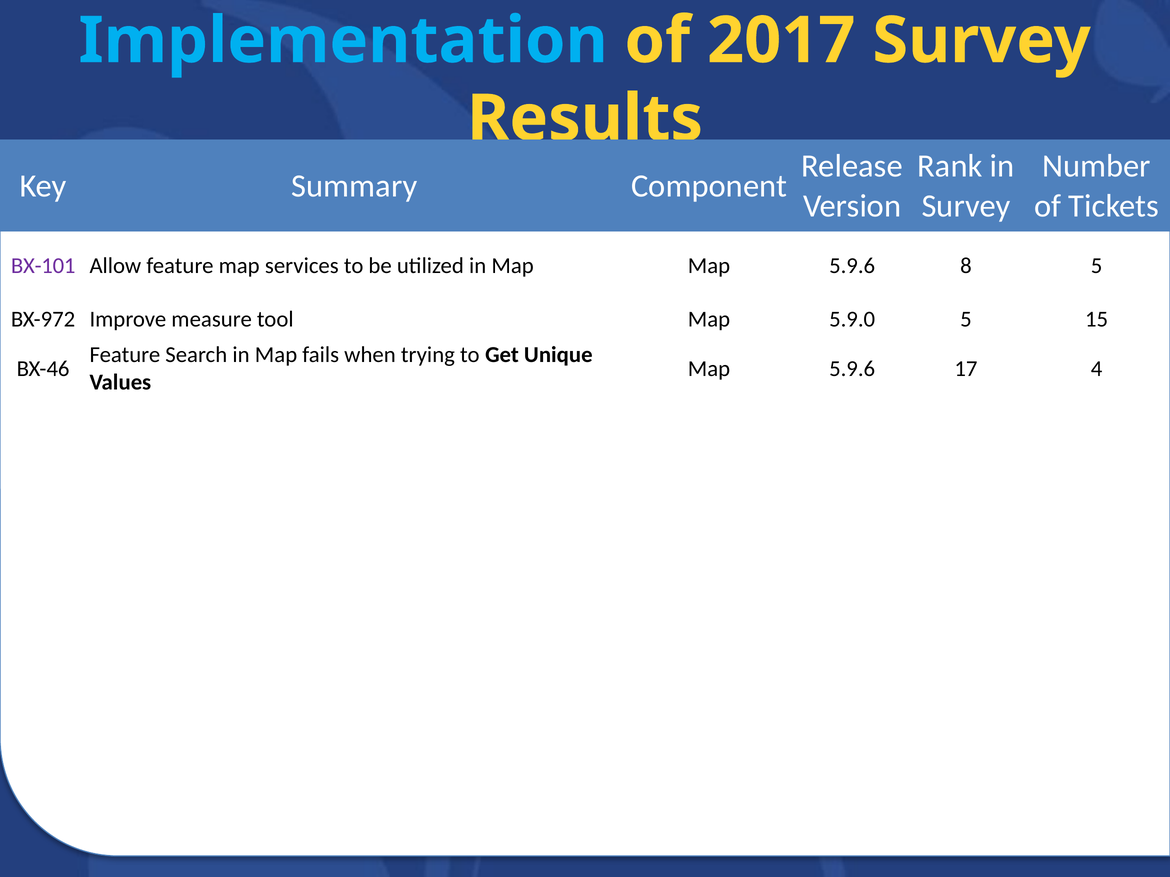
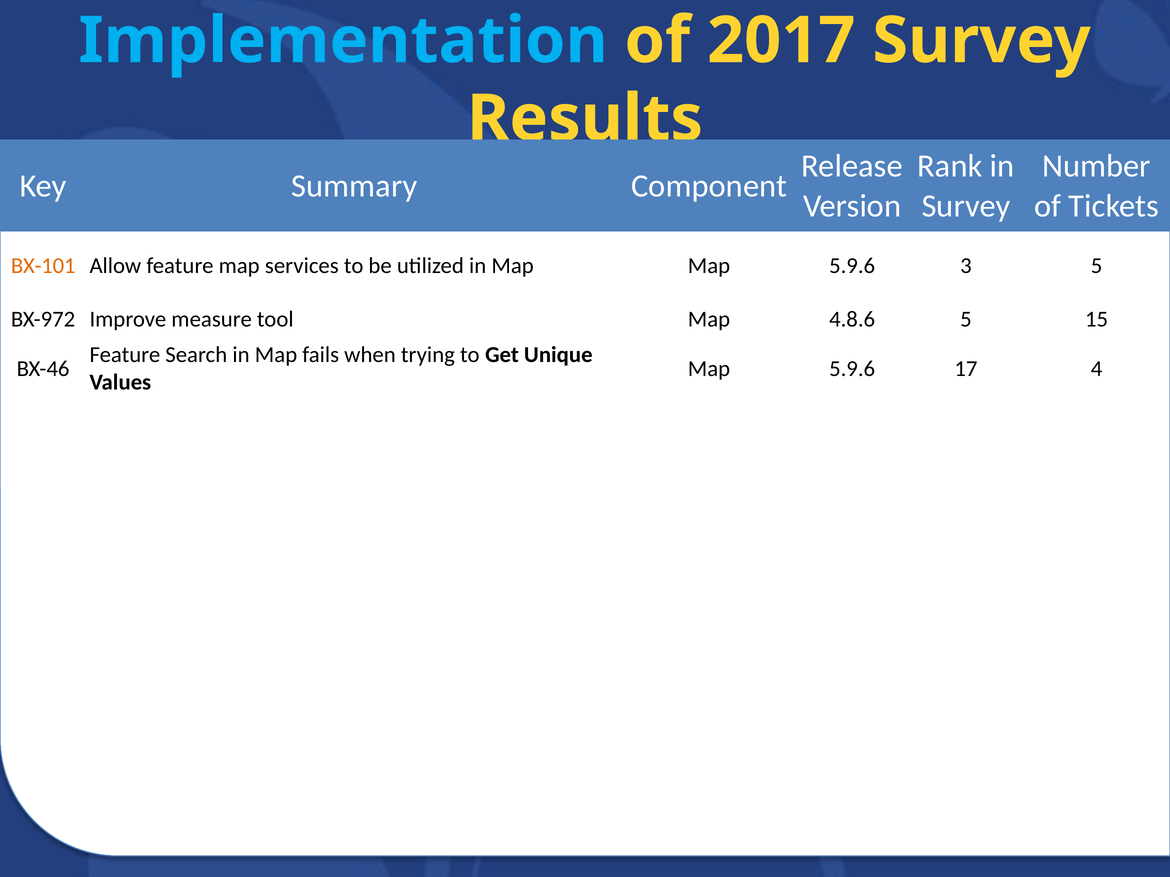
BX-101 colour: purple -> orange (43, 266)
8: 8 -> 3 (966, 266)
5.9.0: 5.9.0 -> 4.8.6 (852, 320)
